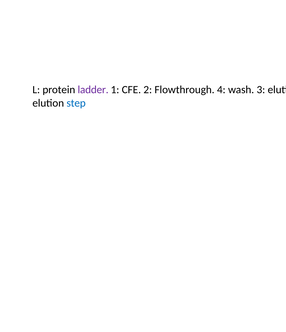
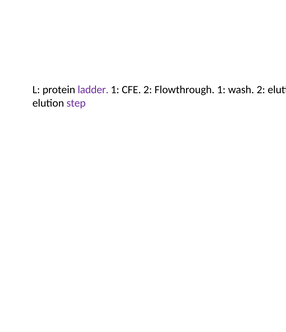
Flowthrough 4: 4 -> 1 (221, 90)
wash 3: 3 -> 2 (261, 90)
step colour: blue -> purple (76, 103)
